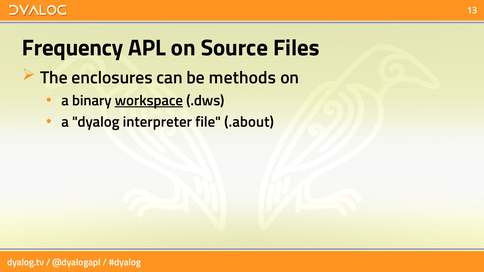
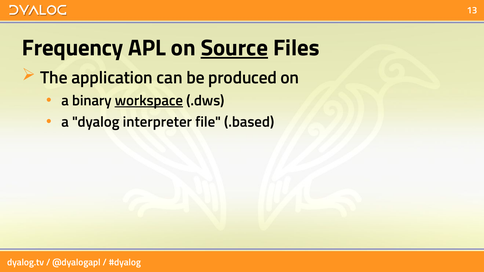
Source underline: none -> present (234, 48)
enclosures: enclosures -> application (112, 78)
methods: methods -> produced (243, 78)
.about: .about -> .based (249, 122)
